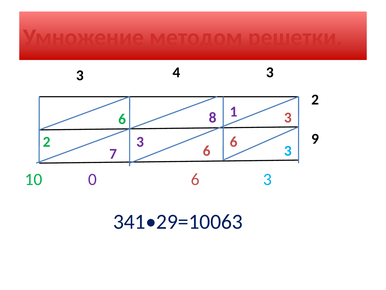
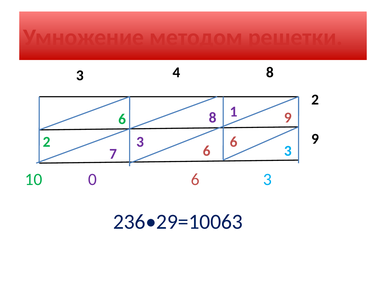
4 3: 3 -> 8 (270, 72)
1 3: 3 -> 9 (288, 117)
341•29=10063: 341•29=10063 -> 236•29=10063 (178, 221)
